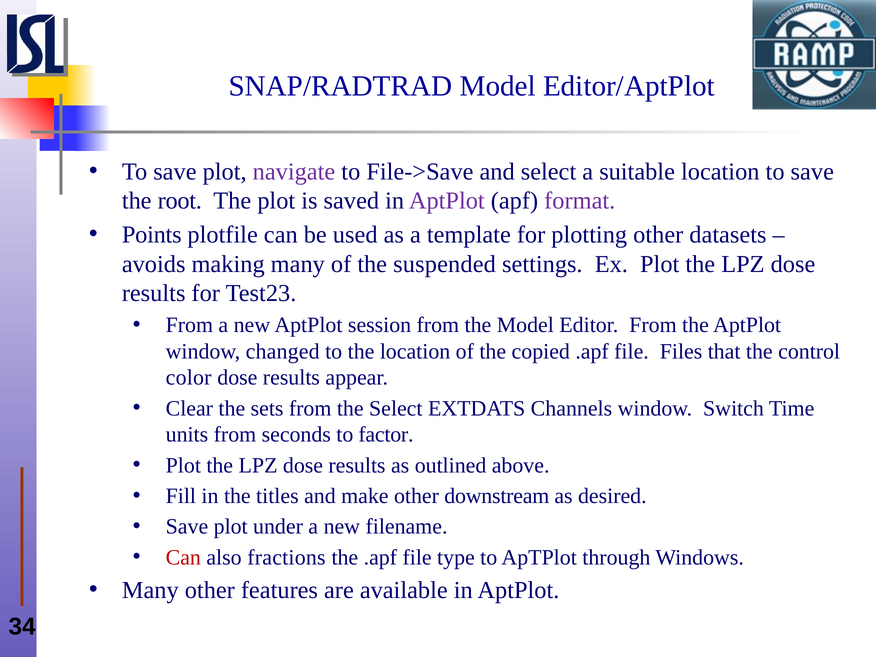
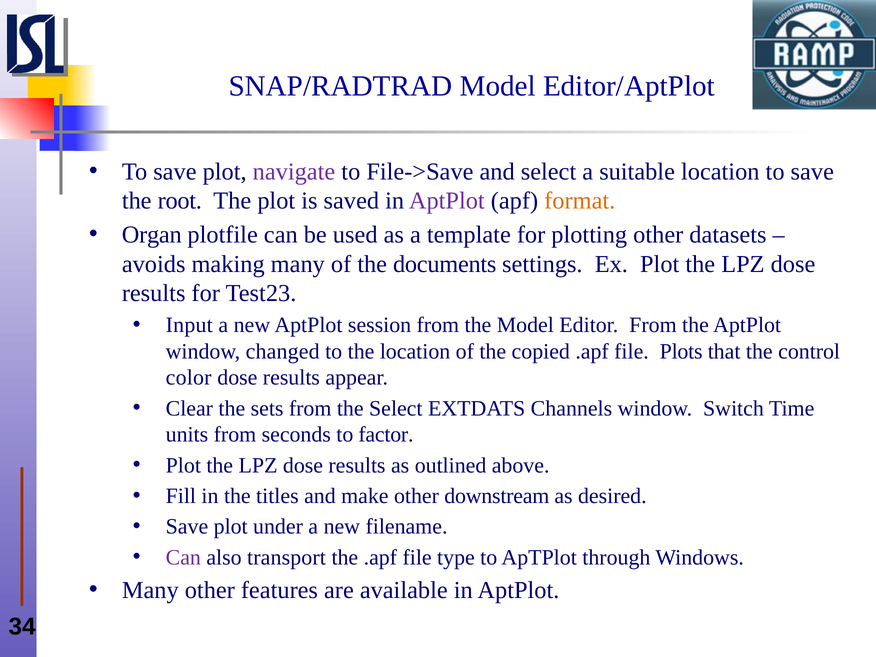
format colour: purple -> orange (580, 201)
Points: Points -> Organ (152, 235)
suspended: suspended -> documents (445, 264)
From: From -> Input (189, 325)
Files: Files -> Plots (681, 351)
Can colour: red -> purple (183, 557)
fractions: fractions -> transport (287, 557)
